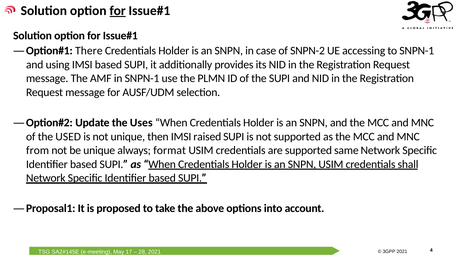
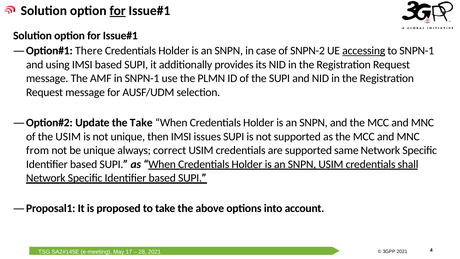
accessing underline: none -> present (364, 51)
the Uses: Uses -> Take (141, 123)
the USED: USED -> USIM (68, 136)
raised: raised -> issues (207, 136)
format: format -> correct (170, 150)
